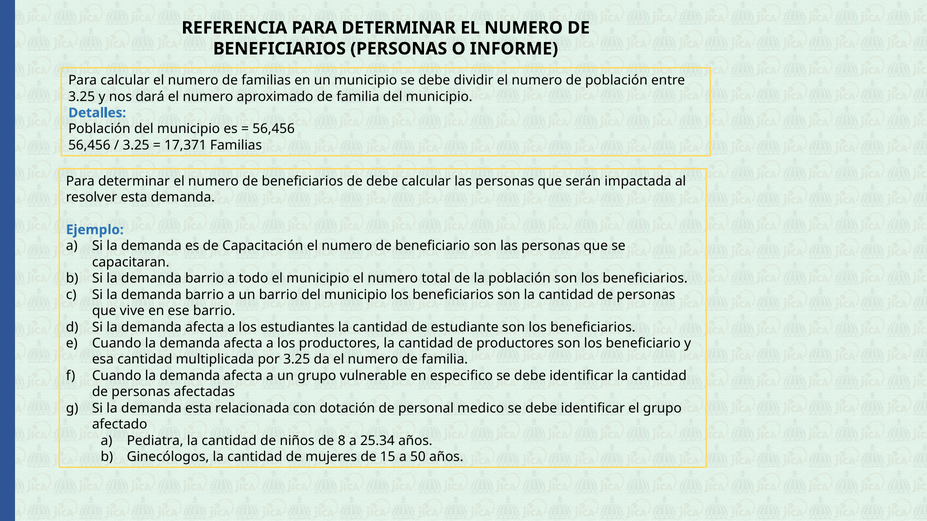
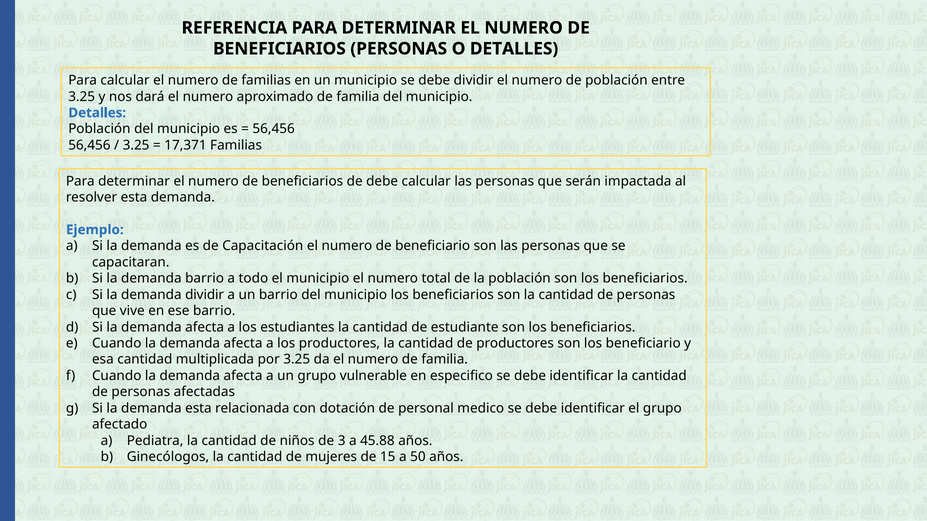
O INFORME: INFORME -> DETALLES (514, 49)
barrio: barrio -> dividir (205, 295)
8: 8 -> 3 (342, 441)
25.34: 25.34 -> 45.88 (377, 441)
